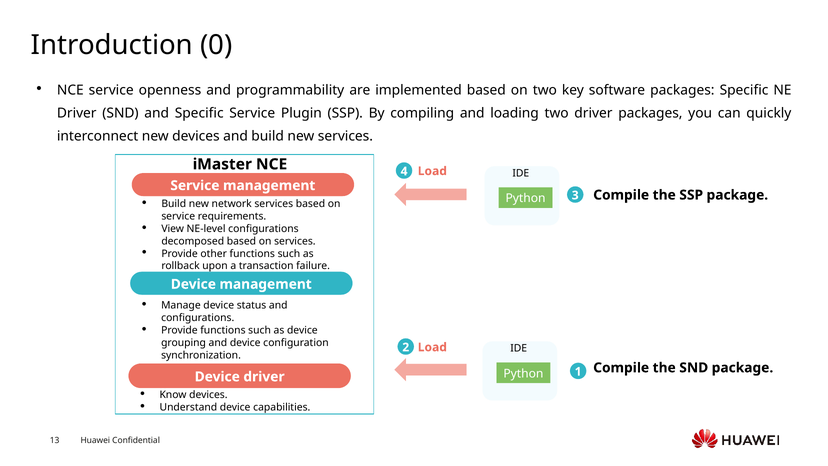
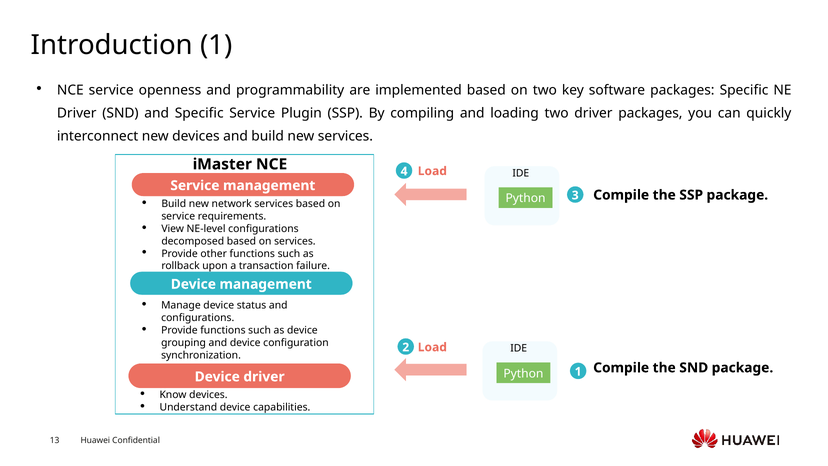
Introduction 0: 0 -> 1 (216, 45)
